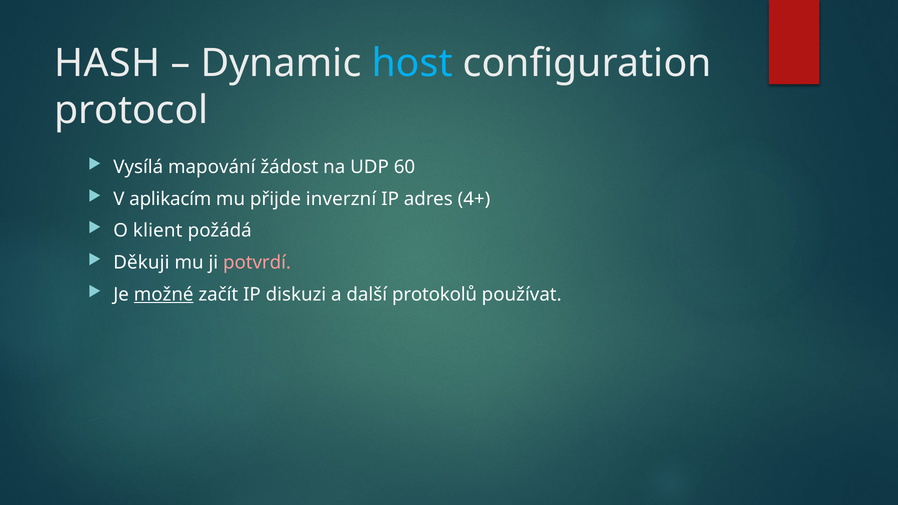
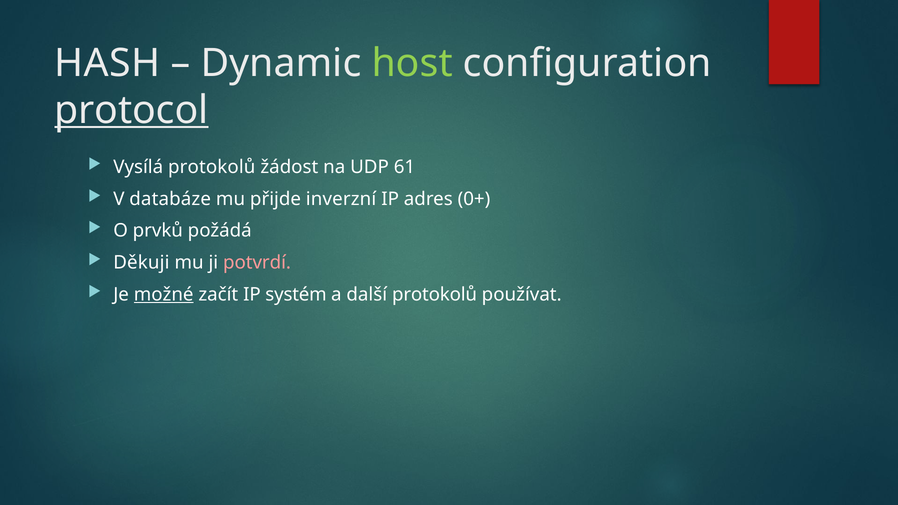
host colour: light blue -> light green (412, 63)
protocol underline: none -> present (131, 110)
Vysílá mapování: mapování -> protokolů (212, 167)
60: 60 -> 61 (404, 167)
aplikacím: aplikacím -> databáze (170, 199)
4+: 4+ -> 0+ (474, 199)
klient: klient -> prvků (158, 231)
diskuzi: diskuzi -> systém (296, 294)
